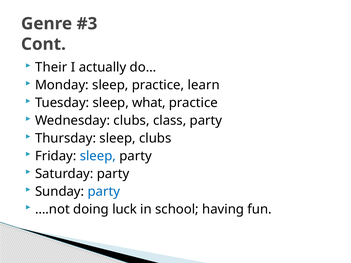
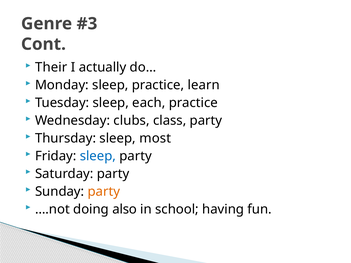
what: what -> each (149, 103)
sleep clubs: clubs -> most (155, 138)
party colour: blue -> orange (104, 192)
luck: luck -> also (125, 209)
